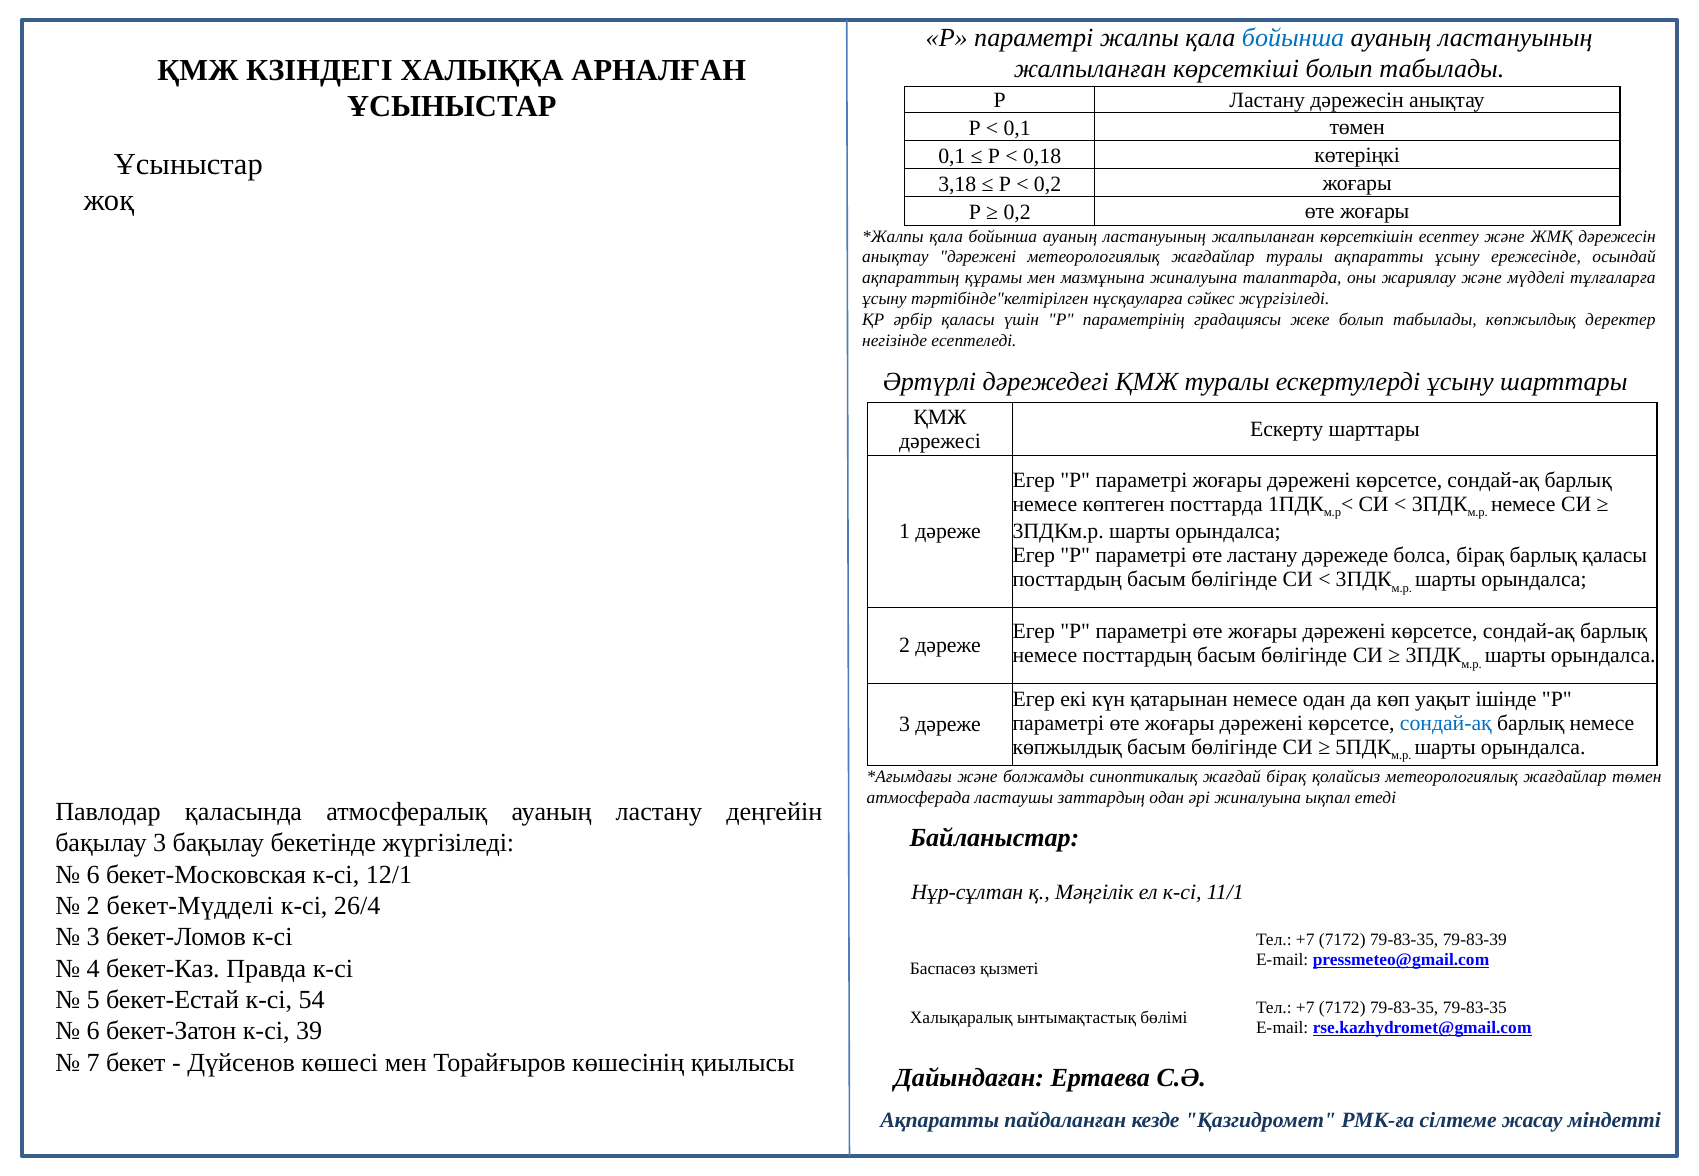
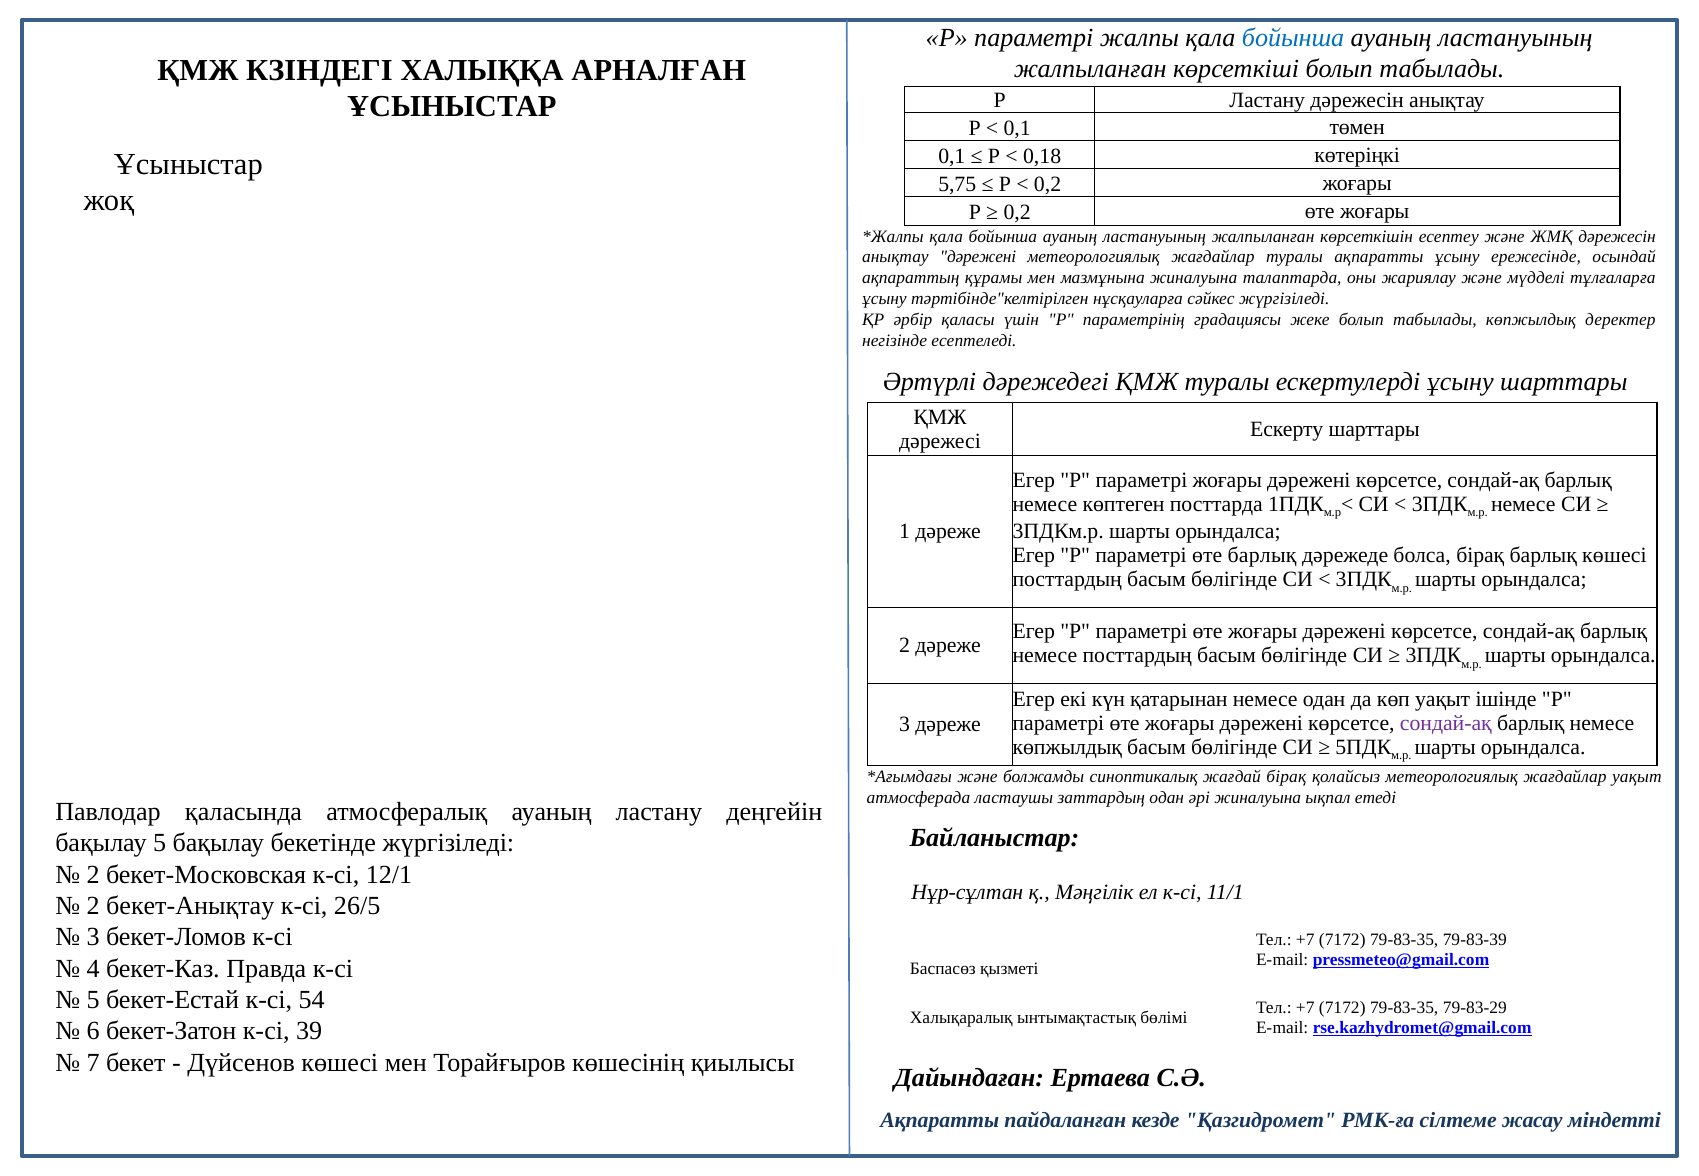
3,18: 3,18 -> 5,75 (957, 184)
өте ластану: ластану -> барлық (1262, 555)
барлық қаласы: қаласы -> көшесі (1615, 555)
сондай-ақ colour: blue -> purple (1446, 723)
жағдайлар төмен: төмен -> уақыт (1637, 777)
бақылау 3: 3 -> 5 (160, 843)
6: 6 -> 2 (93, 875)
бекет-Мүдделі: бекет-Мүдделі -> бекет-Анықтау (190, 906)
26/4: 26/4 -> 26/5 (357, 906)
79-83-35 79-83-35: 79-83-35 -> 79-83-29 (1475, 1008)
